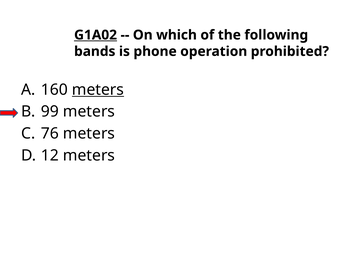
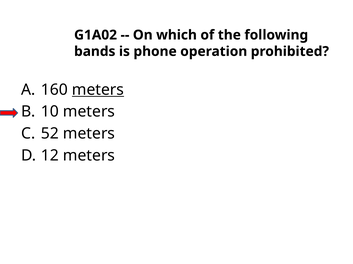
G1A02 underline: present -> none (96, 35)
99: 99 -> 10 (50, 112)
76: 76 -> 52 (50, 134)
